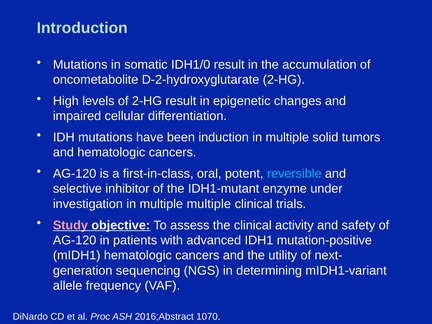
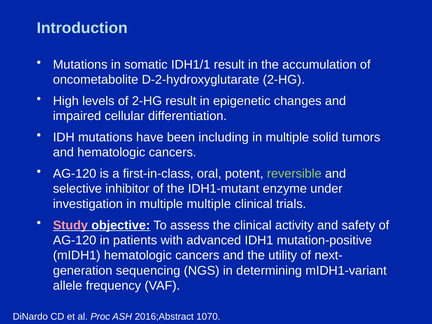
IDH1/0: IDH1/0 -> IDH1/1 (191, 65)
induction: induction -> including (224, 137)
reversible colour: light blue -> light green (294, 174)
